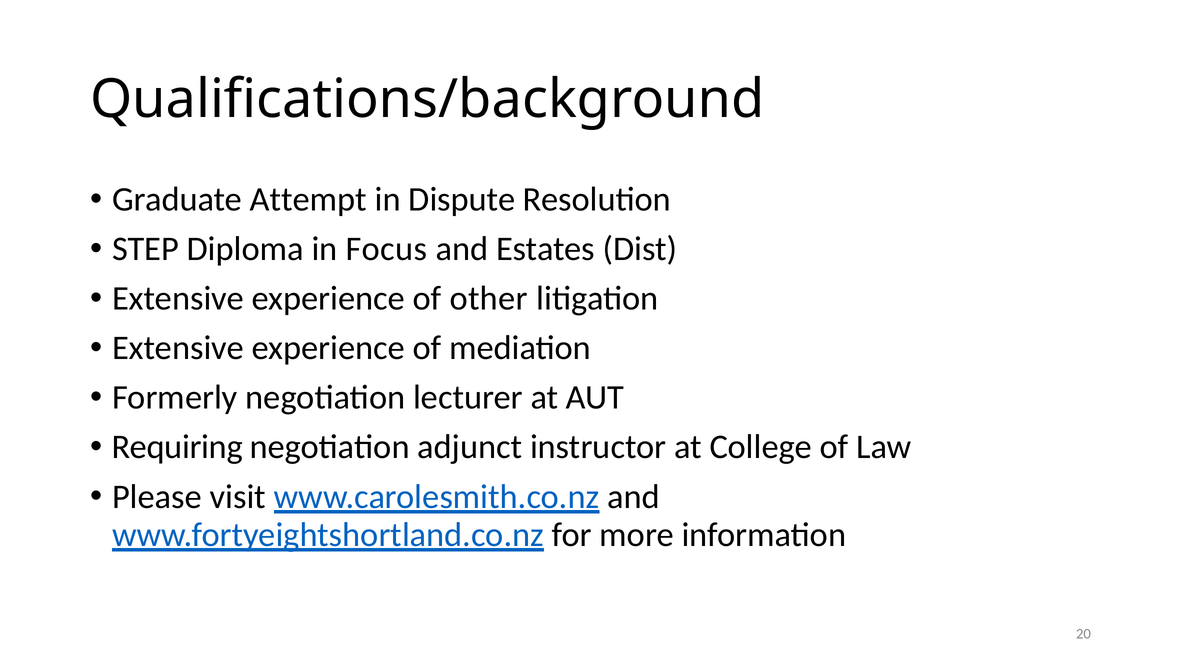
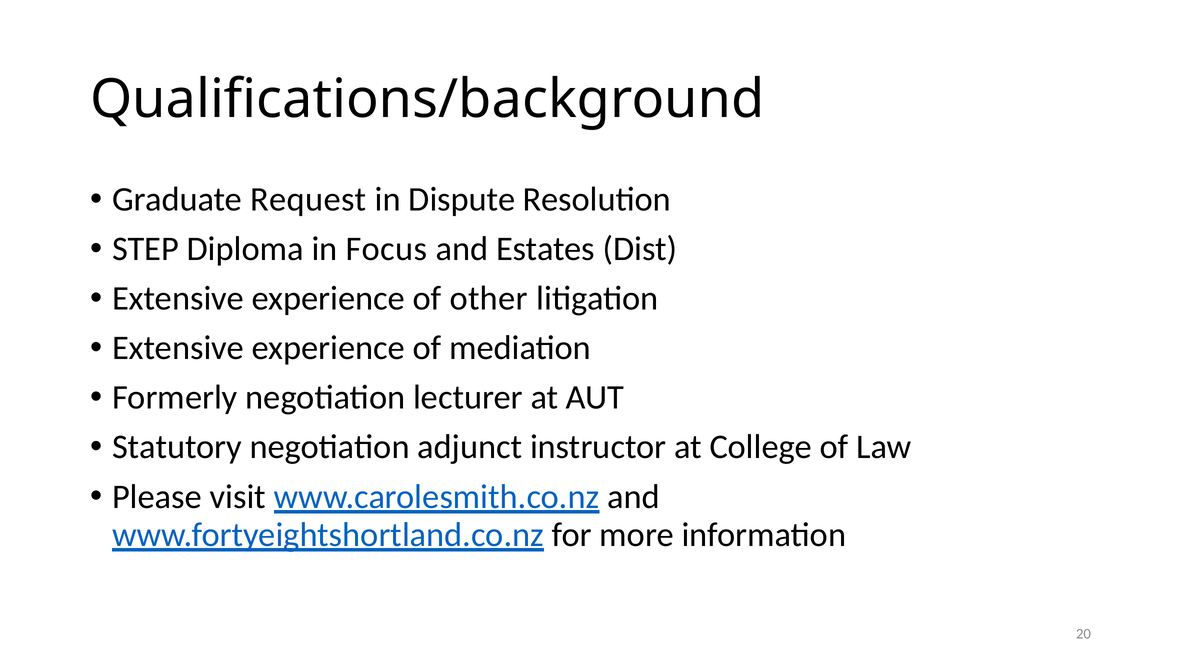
Attempt: Attempt -> Request (308, 200)
Requiring: Requiring -> Statutory (177, 447)
